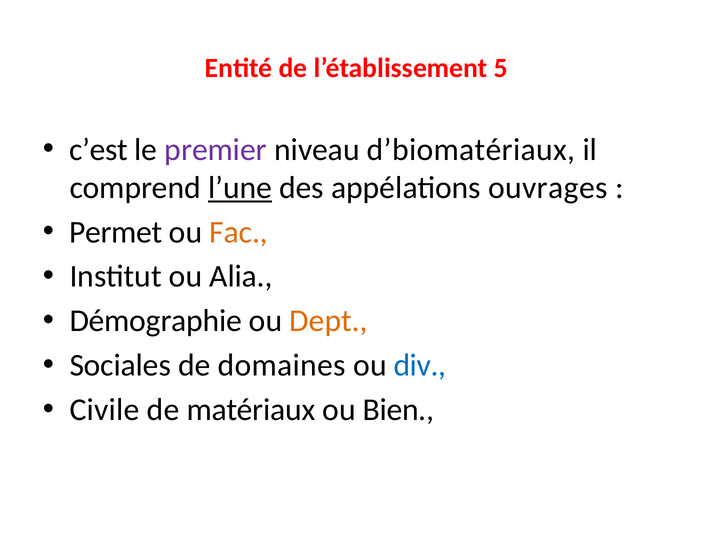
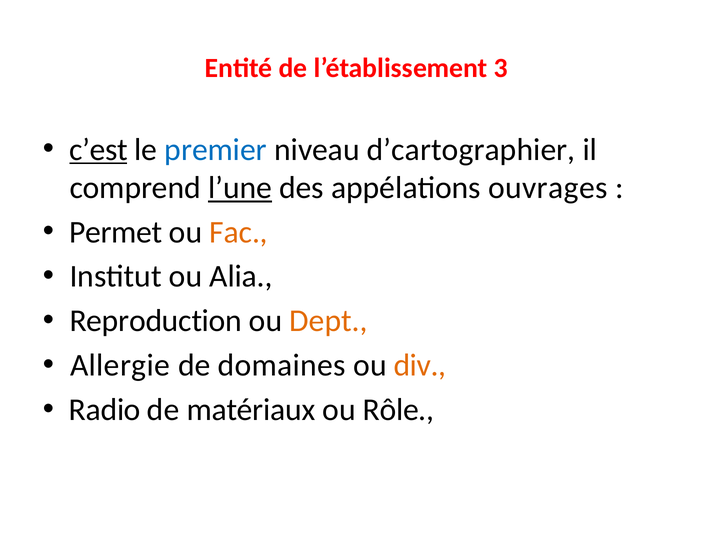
5: 5 -> 3 (501, 68)
c’est underline: none -> present (98, 150)
premier colour: purple -> blue (216, 150)
d’biomatériaux: d’biomatériaux -> d’cartographier (471, 150)
Démographie: Démographie -> Reproduction (156, 321)
Sociales: Sociales -> Allergie (120, 365)
div colour: blue -> orange (420, 365)
Civile: Civile -> Radio (105, 410)
Bien: Bien -> Rôle (398, 410)
